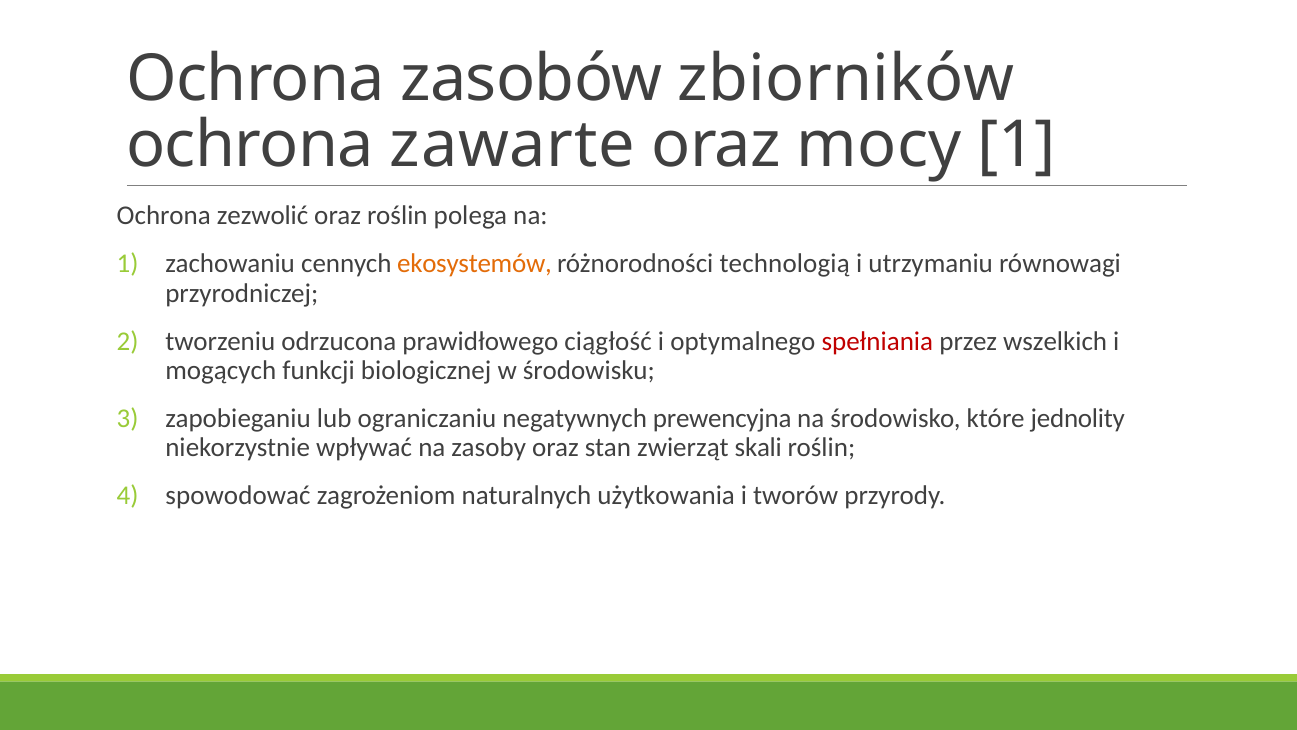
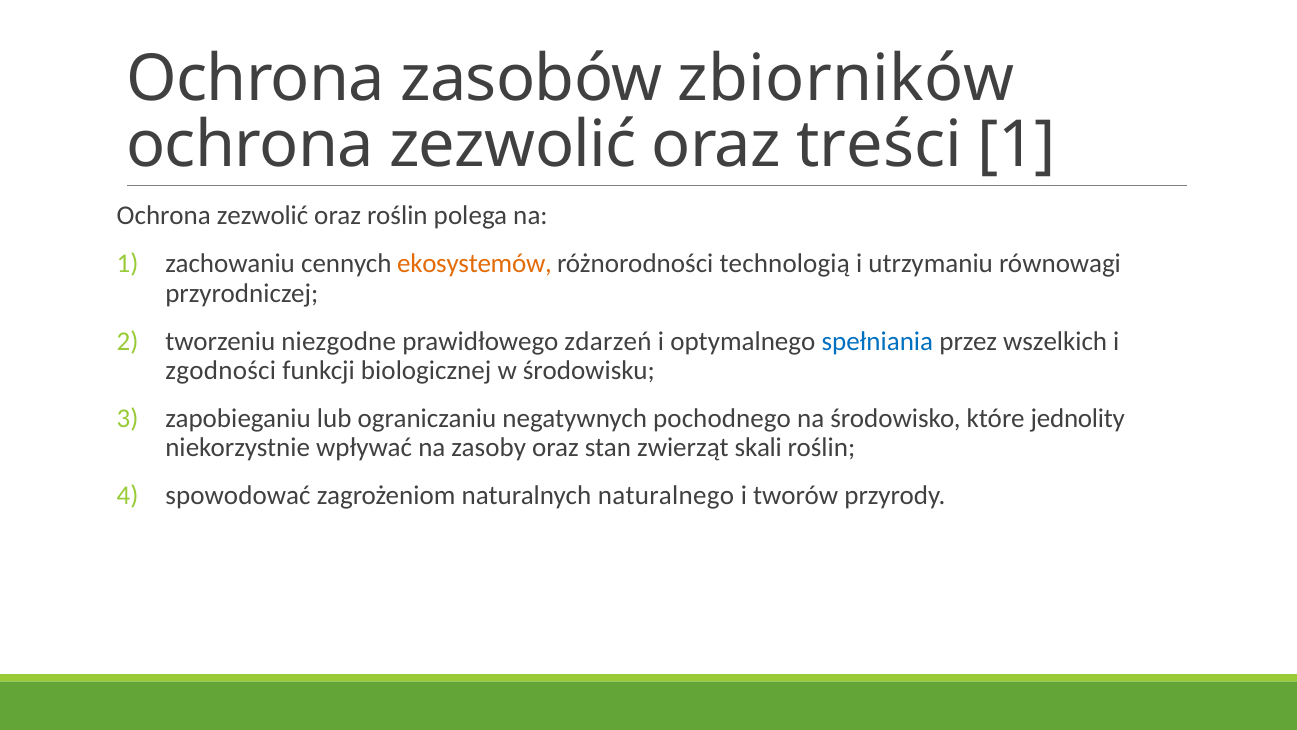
zawarte: zawarte -> zezwolić (513, 145)
mocy: mocy -> treści (879, 145)
odrzucona: odrzucona -> niezgodne (339, 341)
ciągłość: ciągłość -> zdarzeń (608, 341)
spełniania colour: red -> blue (877, 341)
mogących: mogących -> zgodności (221, 370)
prewencyjna: prewencyjna -> pochodnego (722, 418)
użytkowania: użytkowania -> naturalnego (666, 496)
